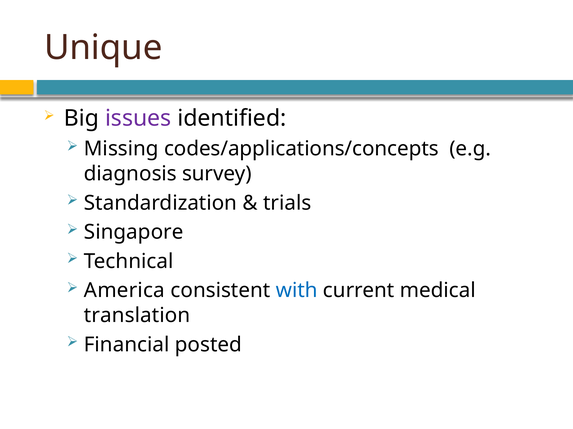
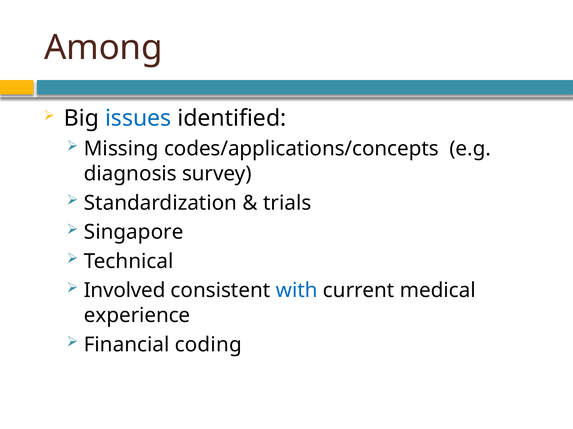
Unique: Unique -> Among (103, 48)
issues colour: purple -> blue (138, 119)
America: America -> Involved (125, 291)
translation: translation -> experience (137, 316)
posted: posted -> coding (208, 345)
